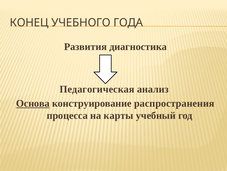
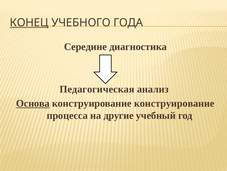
КОНЕЦ underline: none -> present (29, 23)
Развития: Развития -> Середине (85, 46)
конструирование распространения: распространения -> конструирование (174, 103)
карты: карты -> другие (119, 115)
